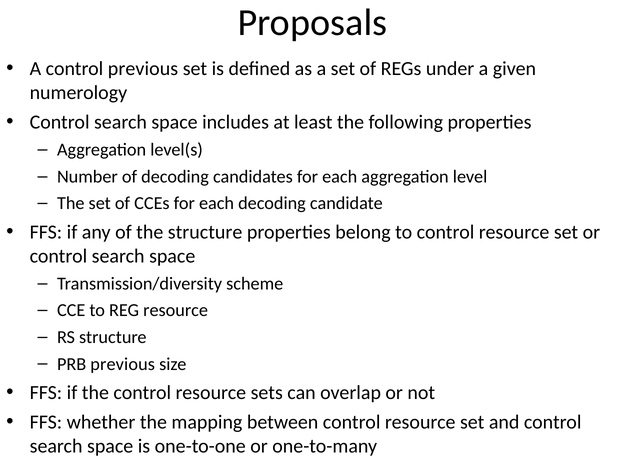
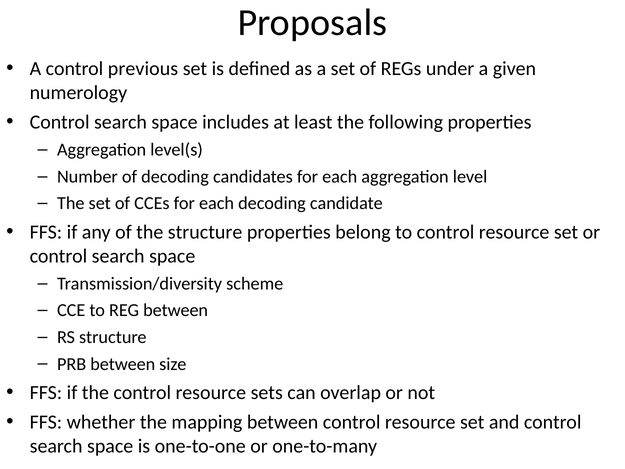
REG resource: resource -> between (176, 310)
PRB previous: previous -> between (123, 364)
